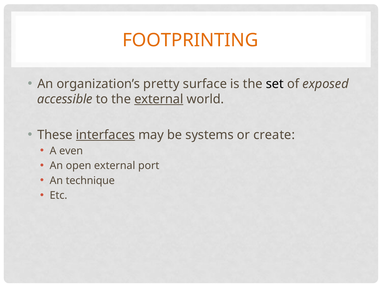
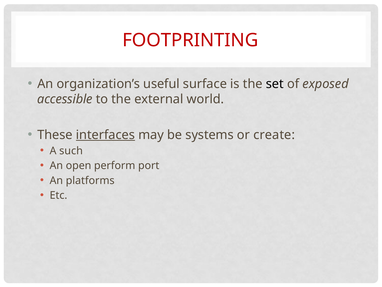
FOOTPRINTING colour: orange -> red (190, 40)
pretty: pretty -> useful (161, 84)
external underline: present -> none (159, 99)
even: even -> such (71, 151)
open external: external -> perform (115, 165)
technique: technique -> platforms (90, 180)
